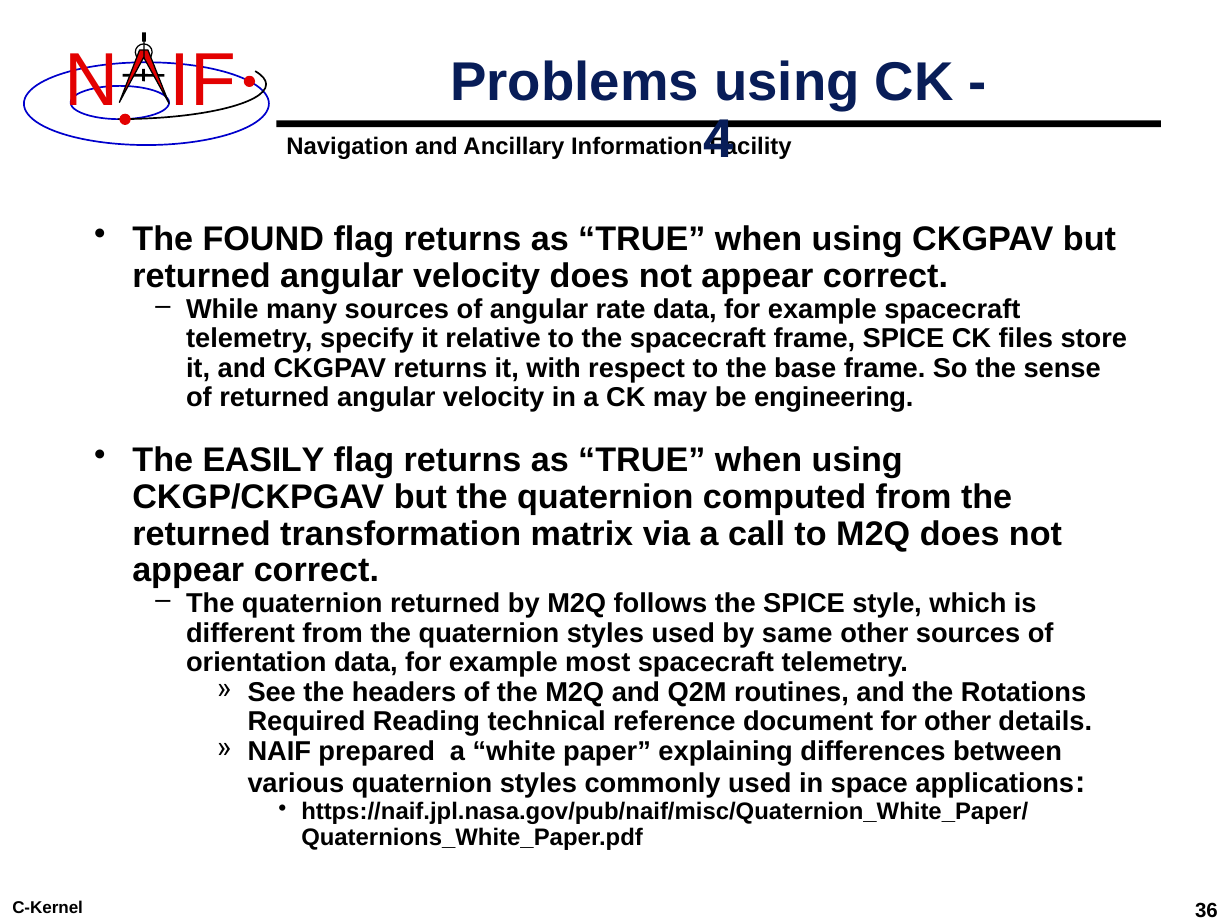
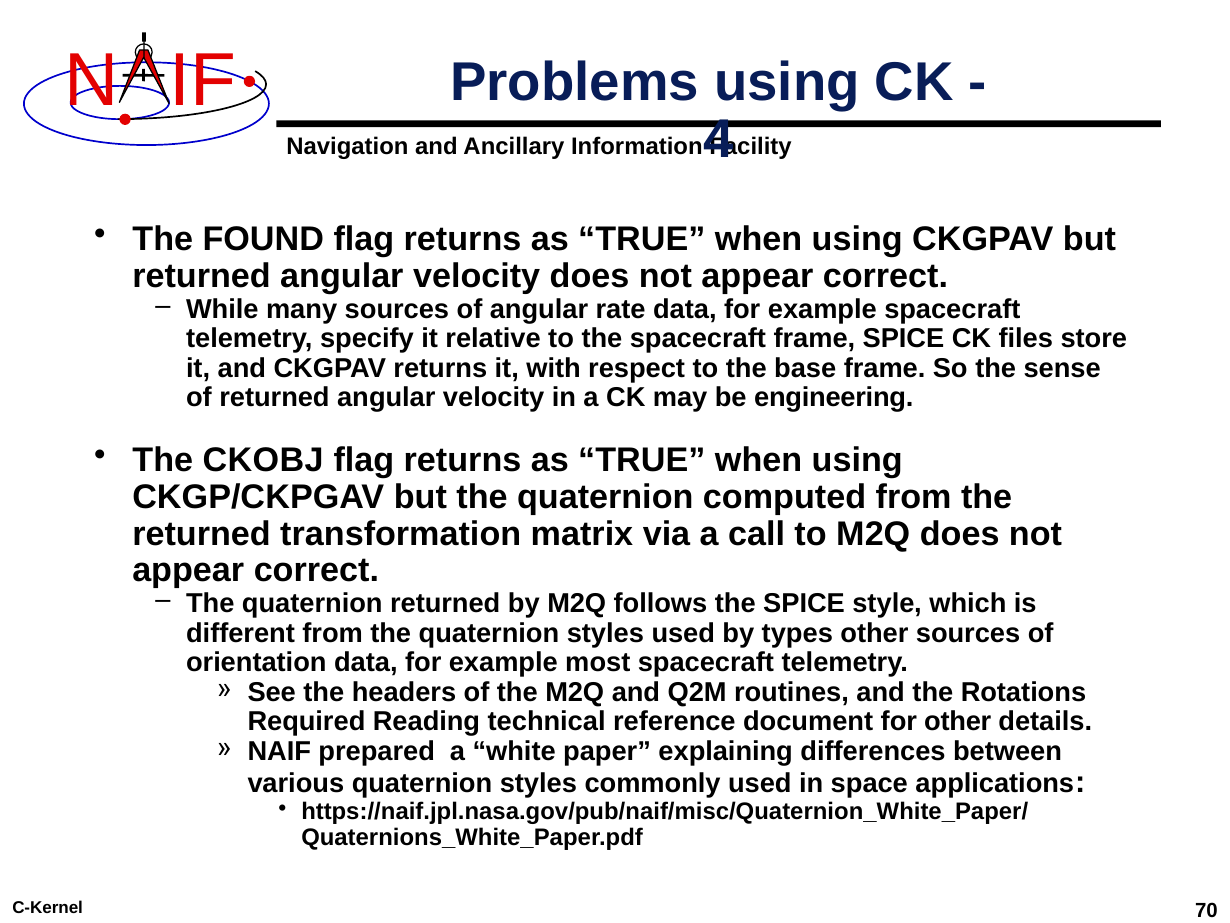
EASILY: EASILY -> CKOBJ (263, 460)
same: same -> types (797, 633)
36: 36 -> 70 (1206, 910)
